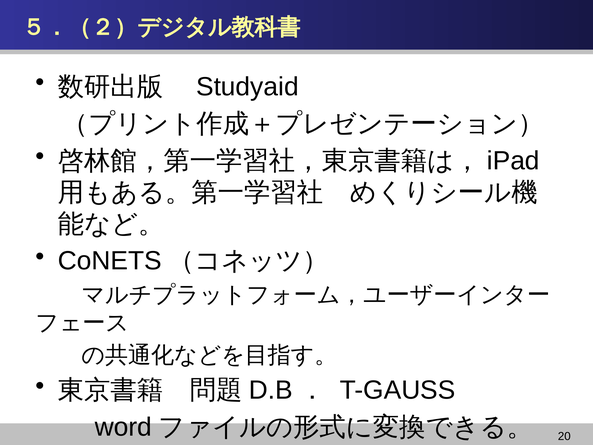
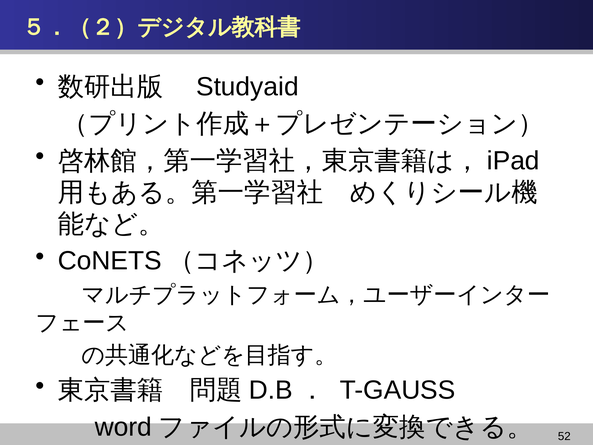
20: 20 -> 52 (564, 436)
